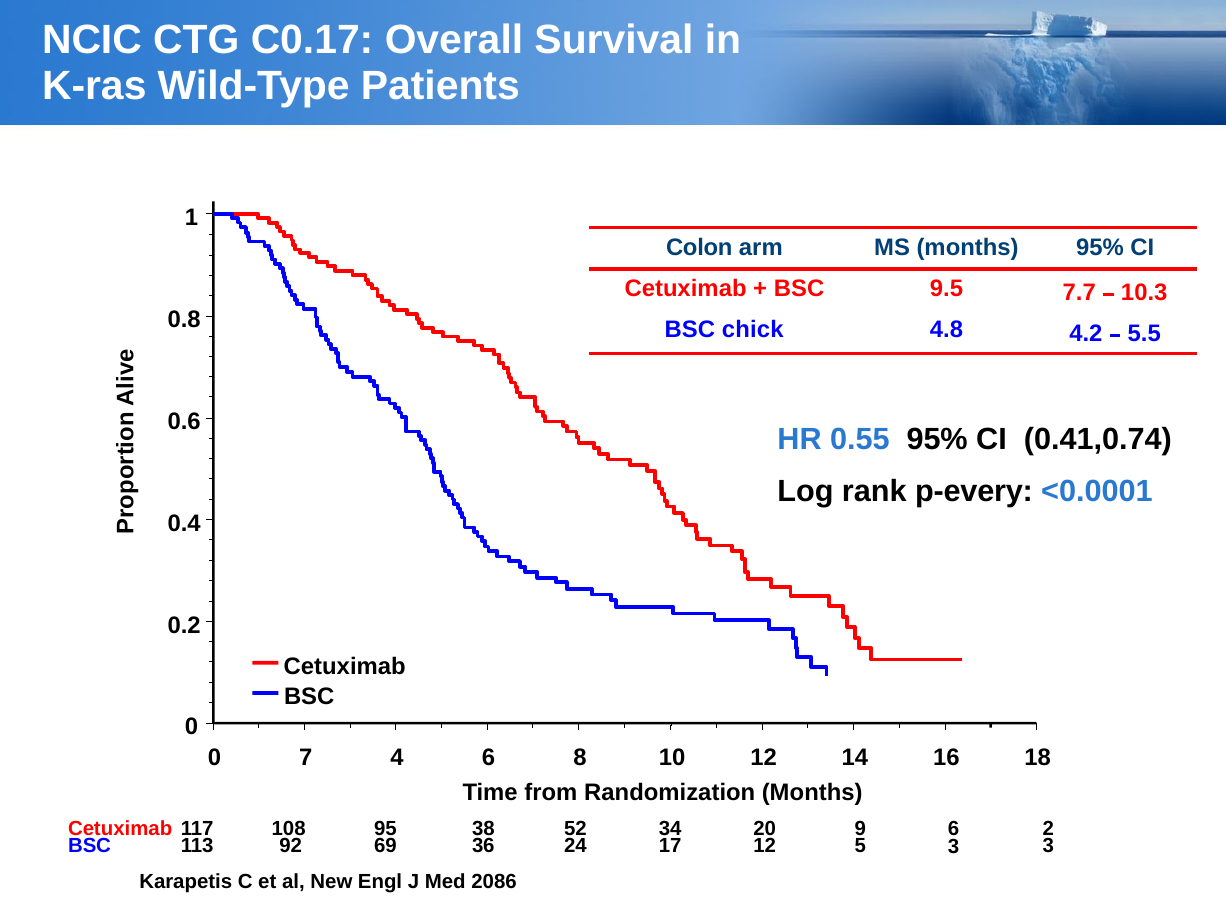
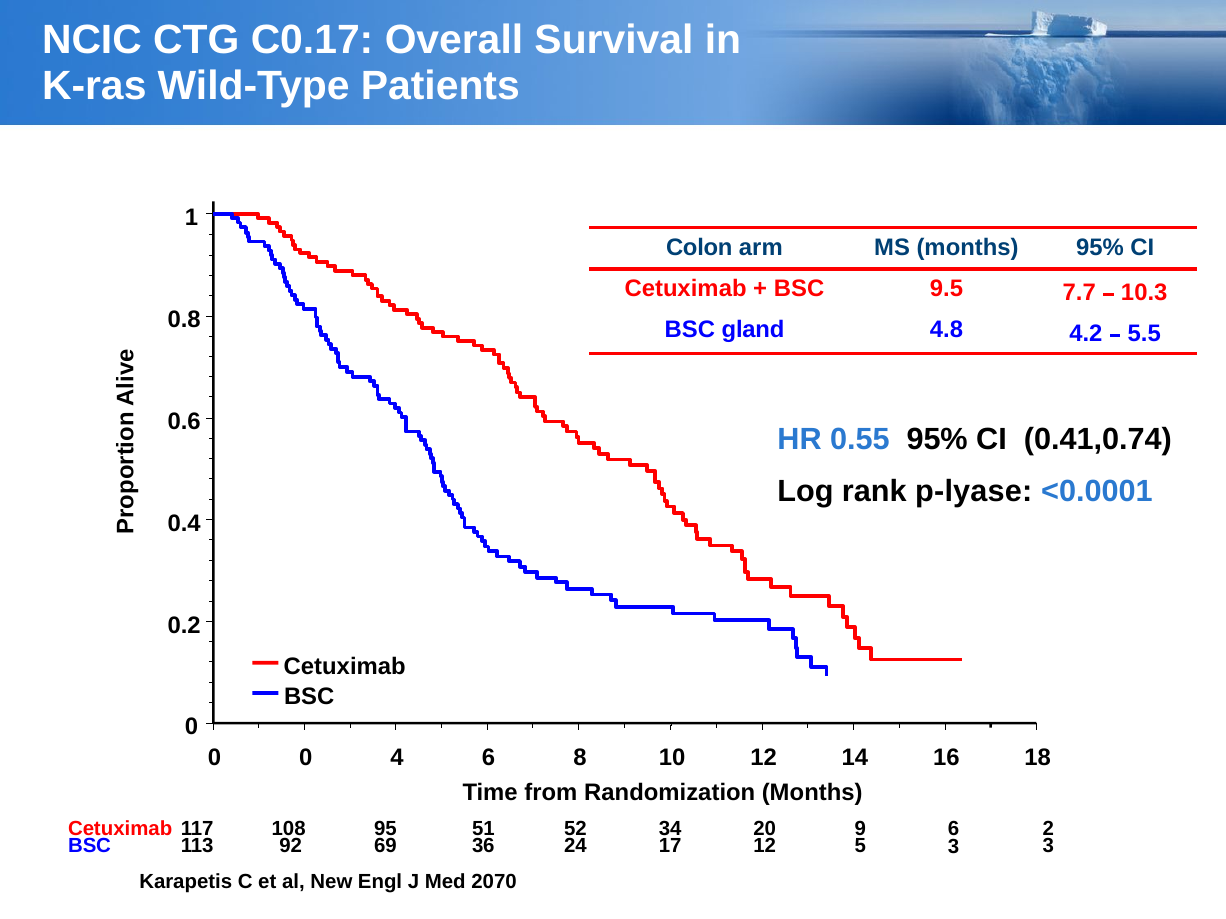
chick: chick -> gland (753, 330)
p-every: p-every -> p-lyase (974, 492)
0 7: 7 -> 0 (306, 758)
38: 38 -> 51 (483, 829)
2086: 2086 -> 2070 (494, 882)
